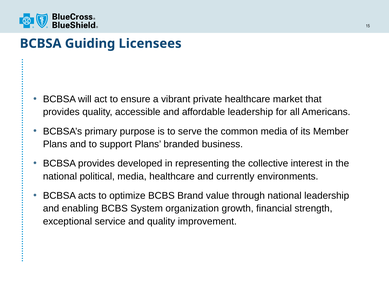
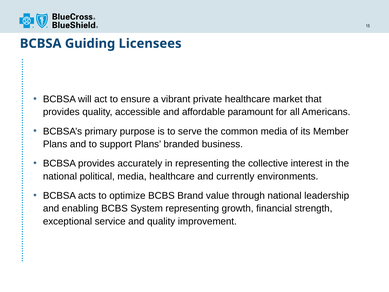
affordable leadership: leadership -> paramount (251, 112)
developed: developed -> accurately (140, 163)
System organization: organization -> representing (192, 208)
